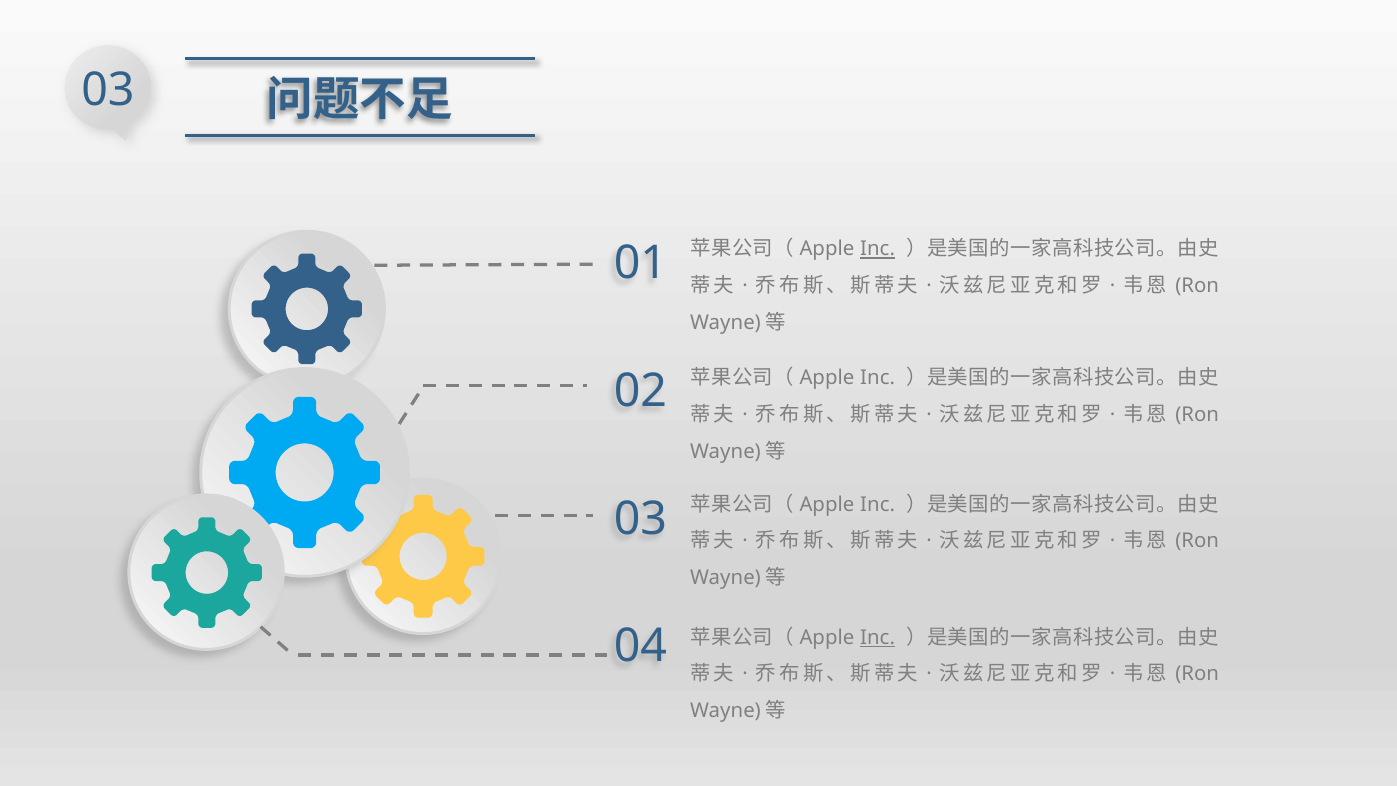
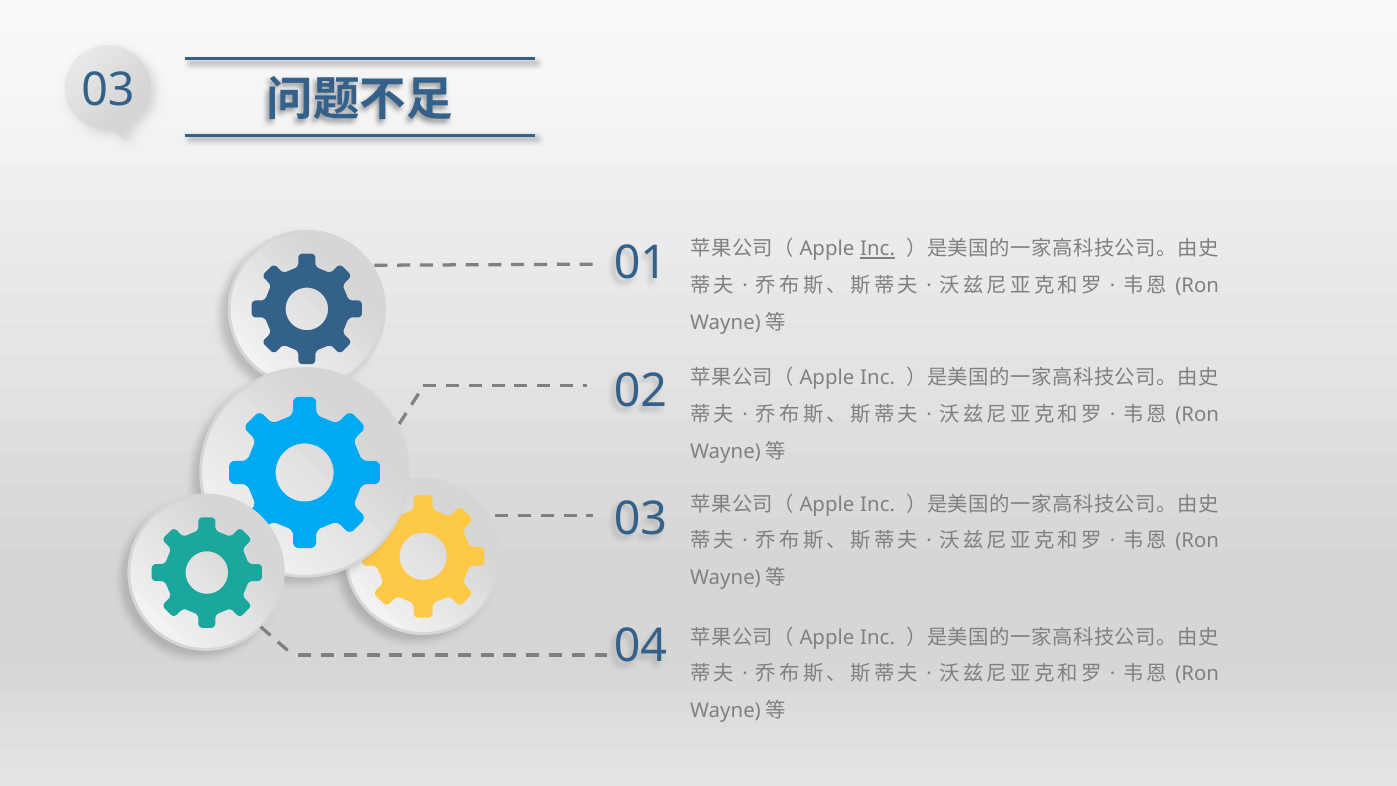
Inc underline: present -> none (878, 637)
